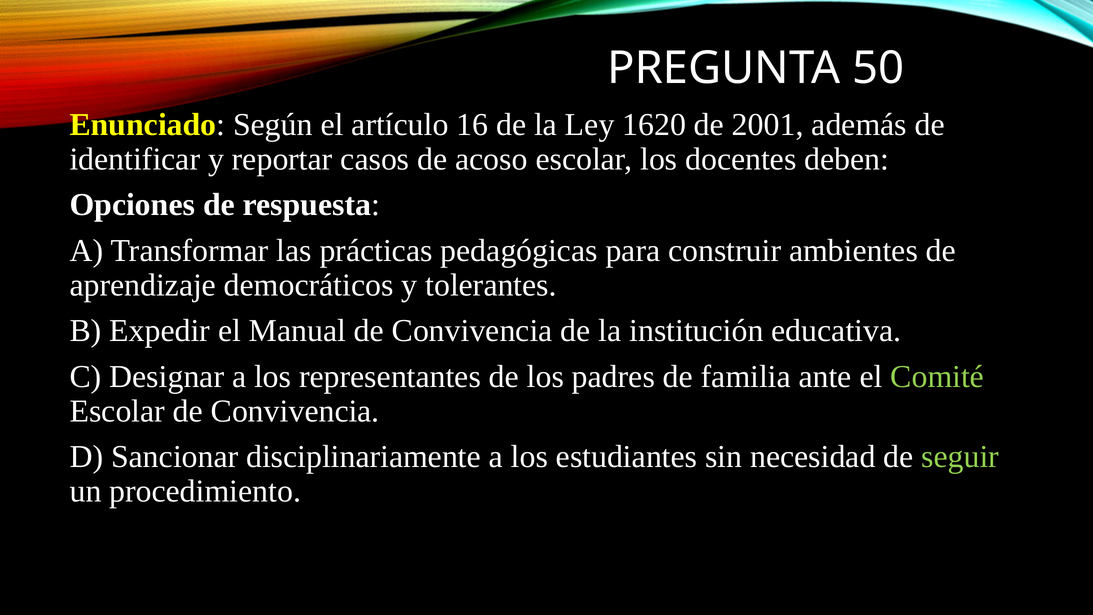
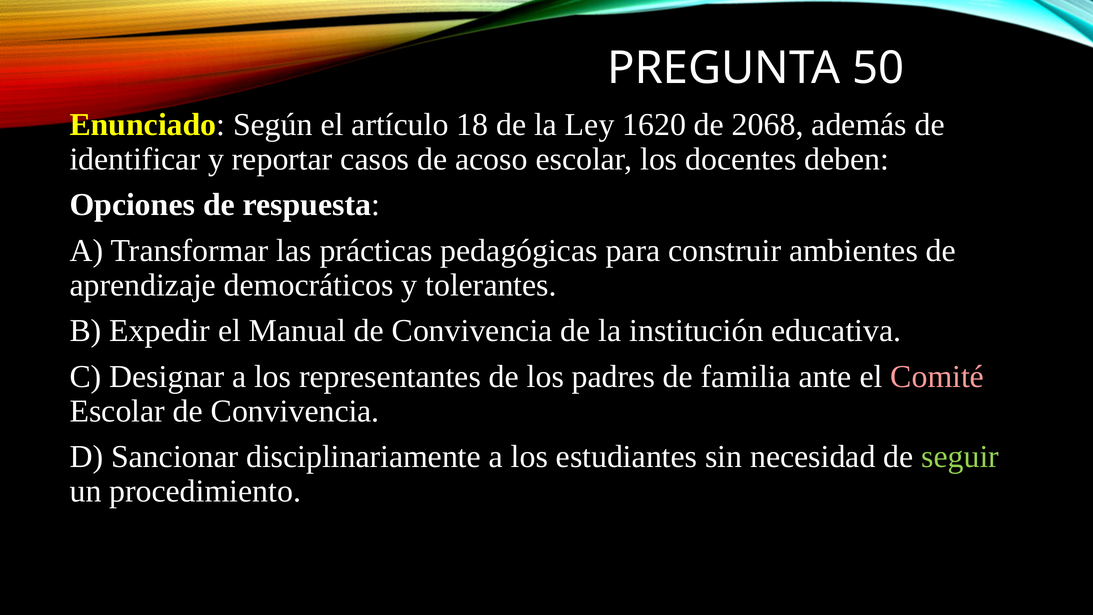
16: 16 -> 18 (472, 125)
2001: 2001 -> 2068 (768, 125)
Comité colour: light green -> pink (937, 377)
